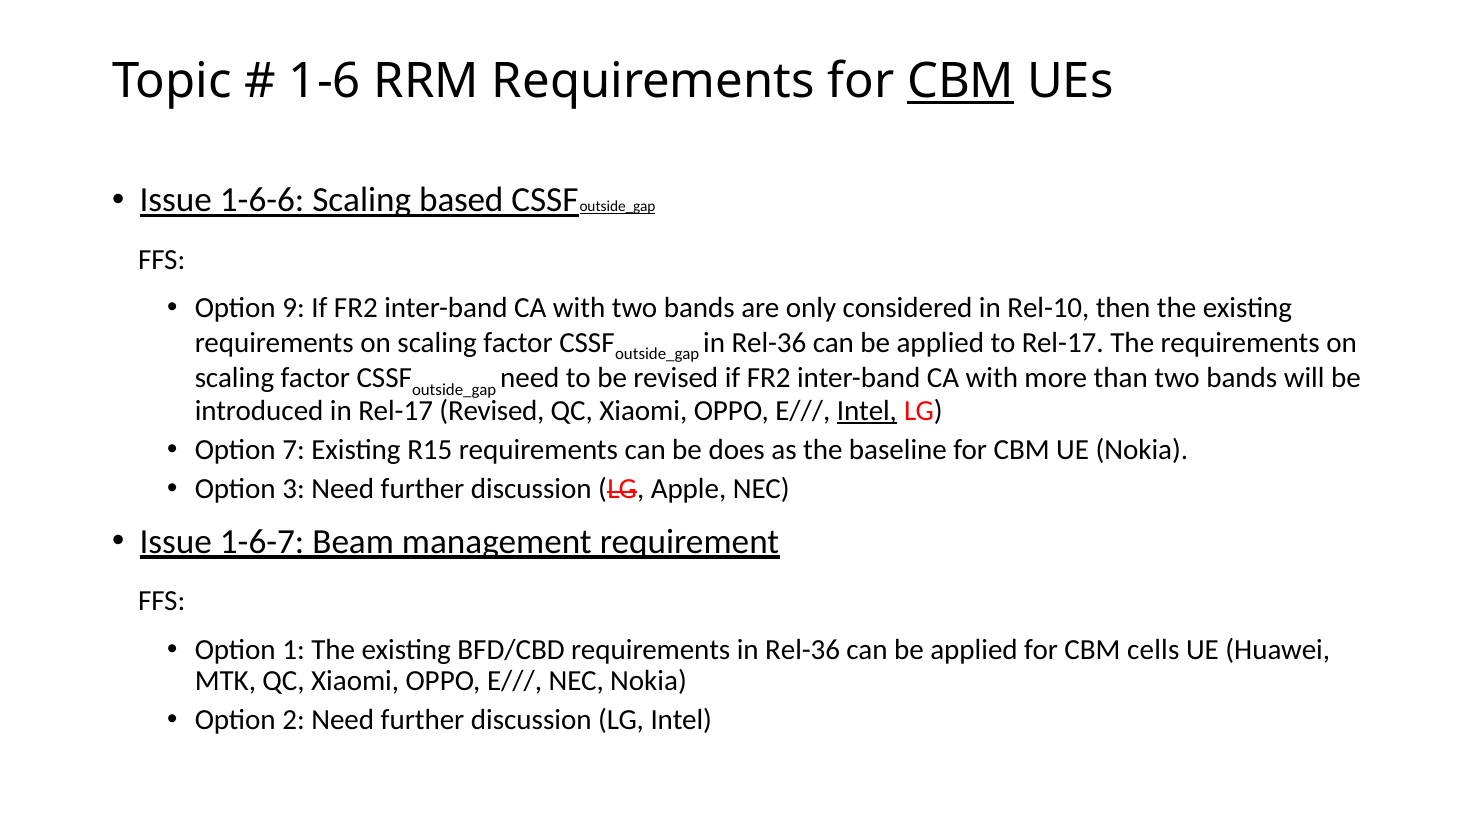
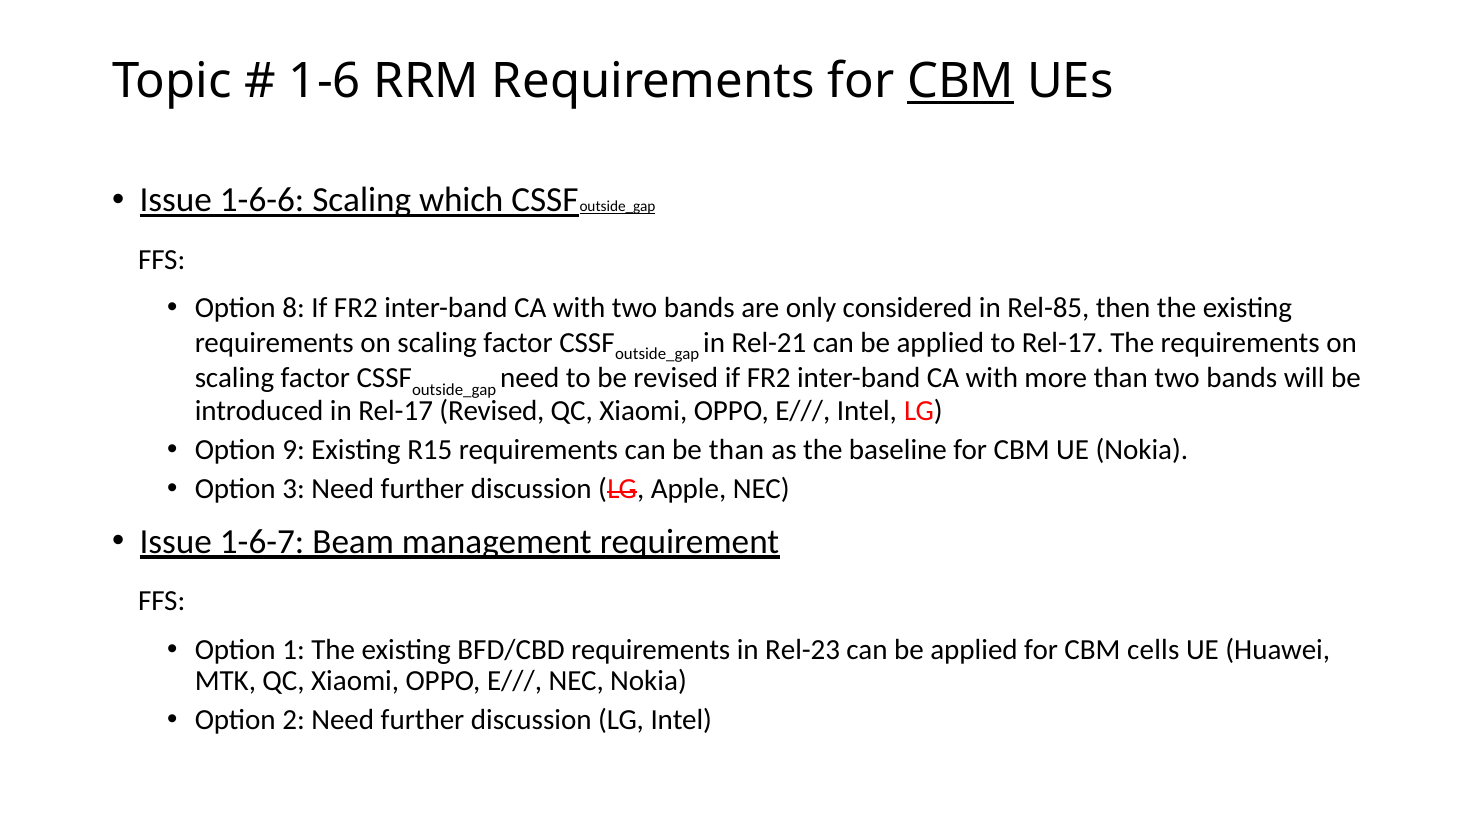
based: based -> which (461, 200)
9: 9 -> 8 (294, 308)
Rel-10: Rel-10 -> Rel-85 (1048, 308)
Rel-36: Rel-36 -> Rel-21 (769, 343)
Intel underline: present -> none (867, 411)
7: 7 -> 9 (294, 450)
be does: does -> than (737, 450)
requirements in Rel-36: Rel-36 -> Rel-23 (803, 649)
